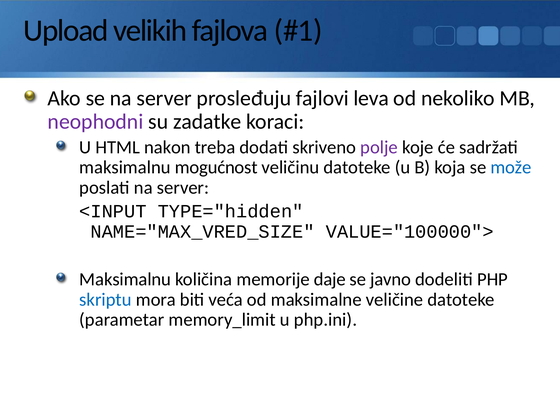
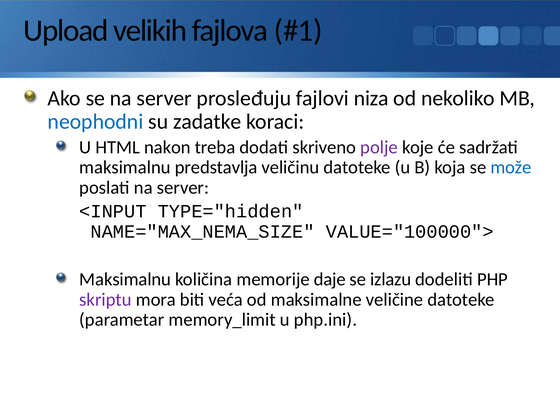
leva: leva -> niza (371, 98)
neophodni colour: purple -> blue (95, 122)
mogućnost: mogućnost -> predstavlja (216, 167)
NAME="MAX_VRED_SIZE: NAME="MAX_VRED_SIZE -> NAME="MAX_NEMA_SIZE (203, 232)
javno: javno -> izlazu (391, 279)
skriptu colour: blue -> purple (105, 300)
